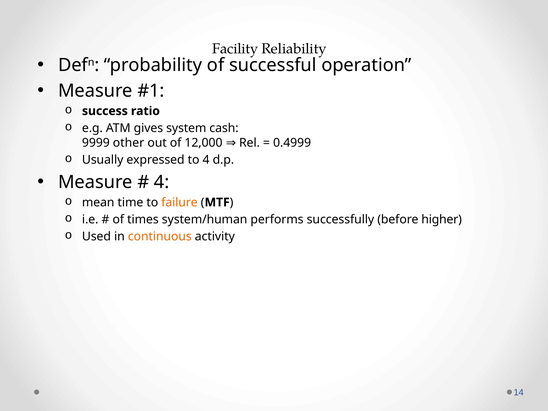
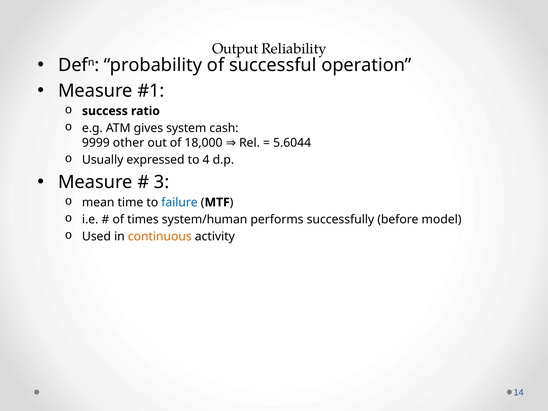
Facility: Facility -> Output (235, 49)
12,000: 12,000 -> 18,000 (203, 143)
0.4999: 0.4999 -> 5.6044 (292, 143)
4: 4 -> 3 (162, 182)
failure colour: orange -> blue (180, 202)
higher: higher -> model (442, 219)
